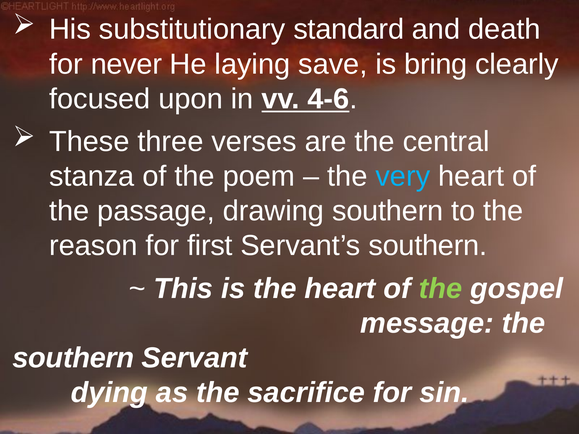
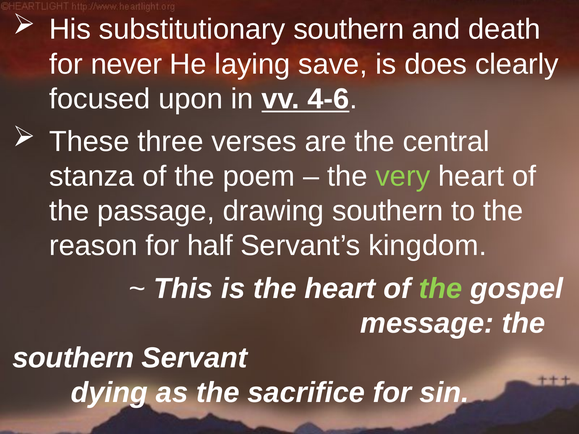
substitutionary standard: standard -> southern (349, 29)
bring: bring -> does (436, 64)
very colour: light blue -> light green (403, 176)
first: first -> half (210, 246)
Servant’s southern: southern -> kingdom (428, 246)
